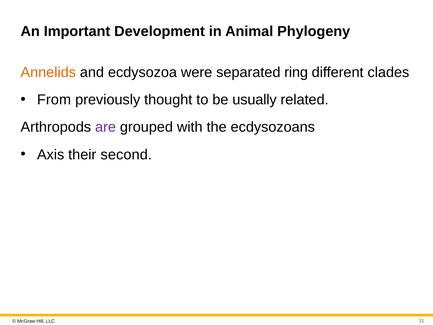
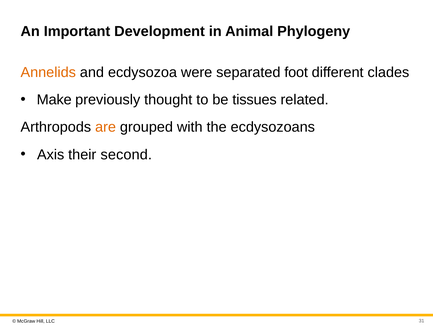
ring: ring -> foot (296, 72)
From: From -> Make (54, 100)
usually: usually -> tissues (255, 100)
are colour: purple -> orange (106, 127)
